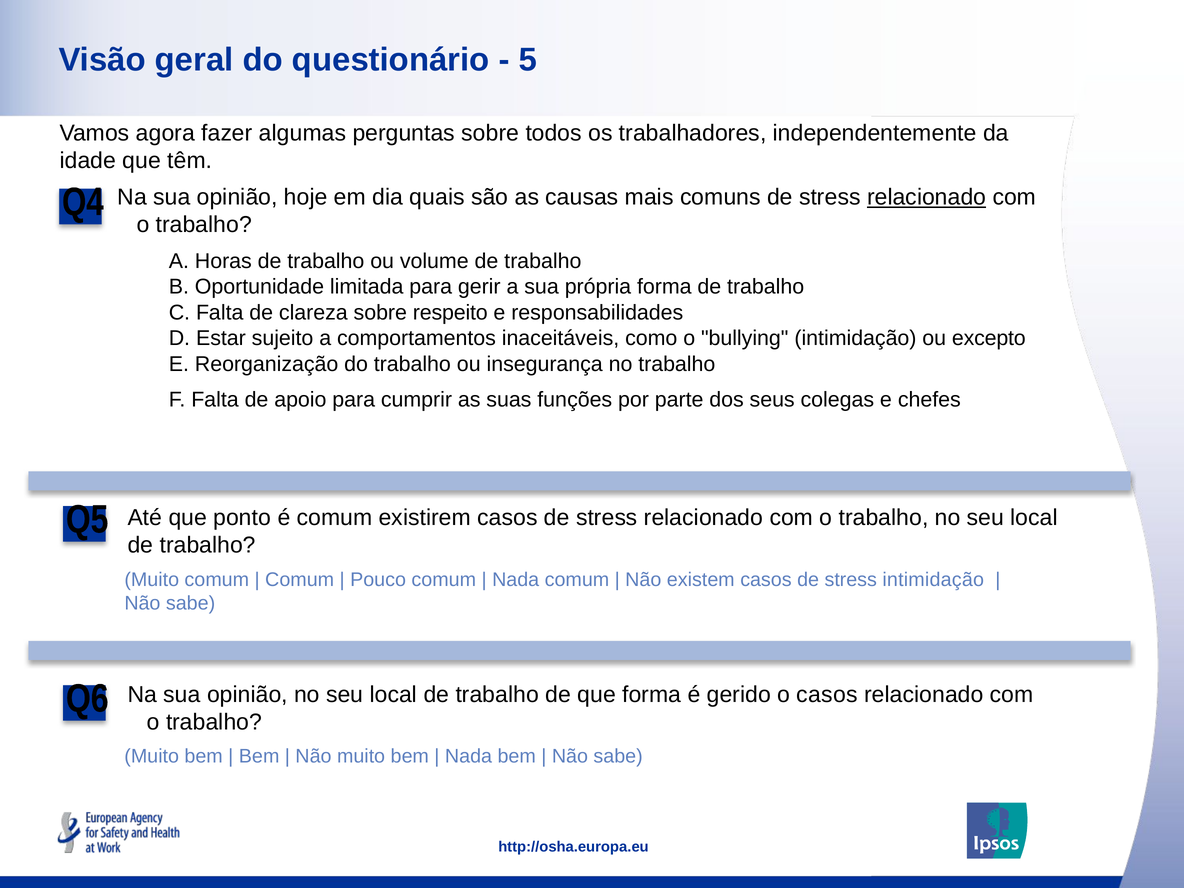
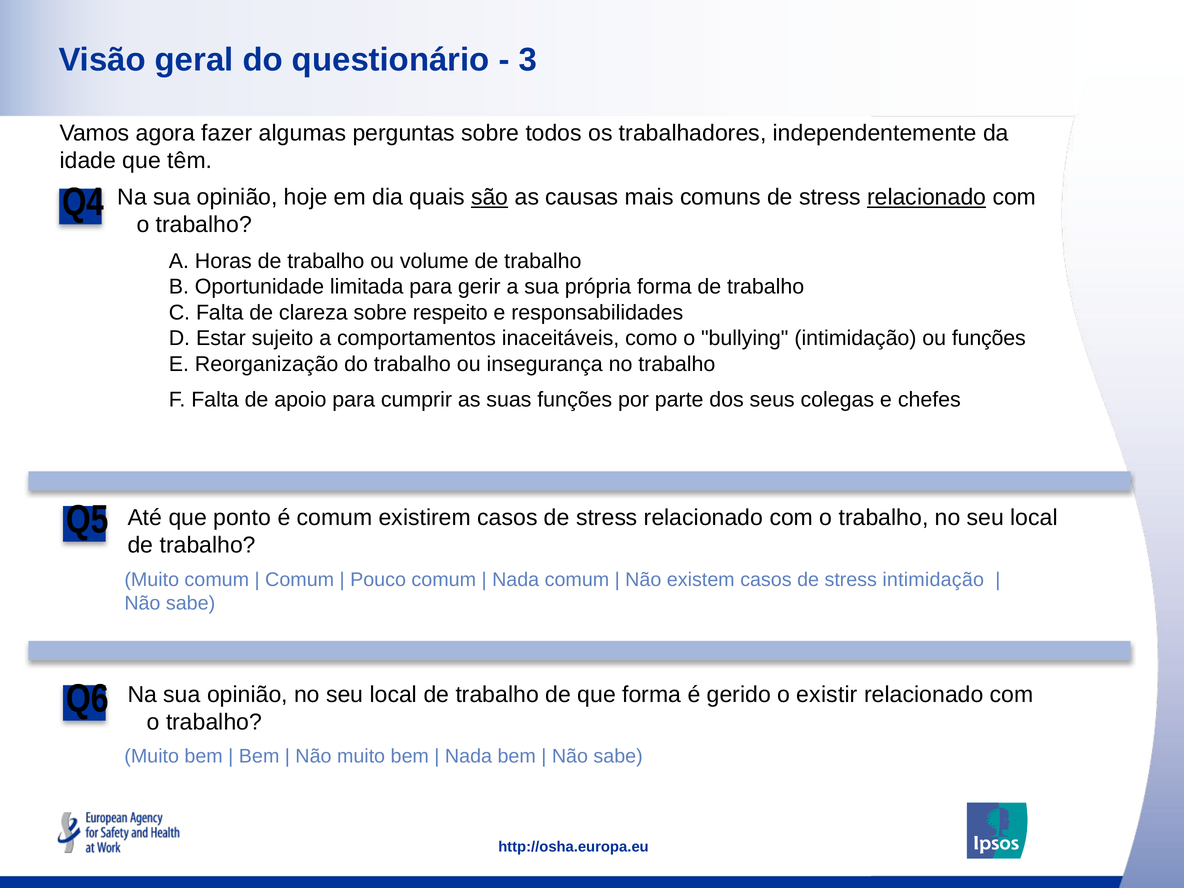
5: 5 -> 3 (528, 60)
são underline: none -> present (490, 197)
ou excepto: excepto -> funções (989, 338)
o casos: casos -> existir (827, 695)
